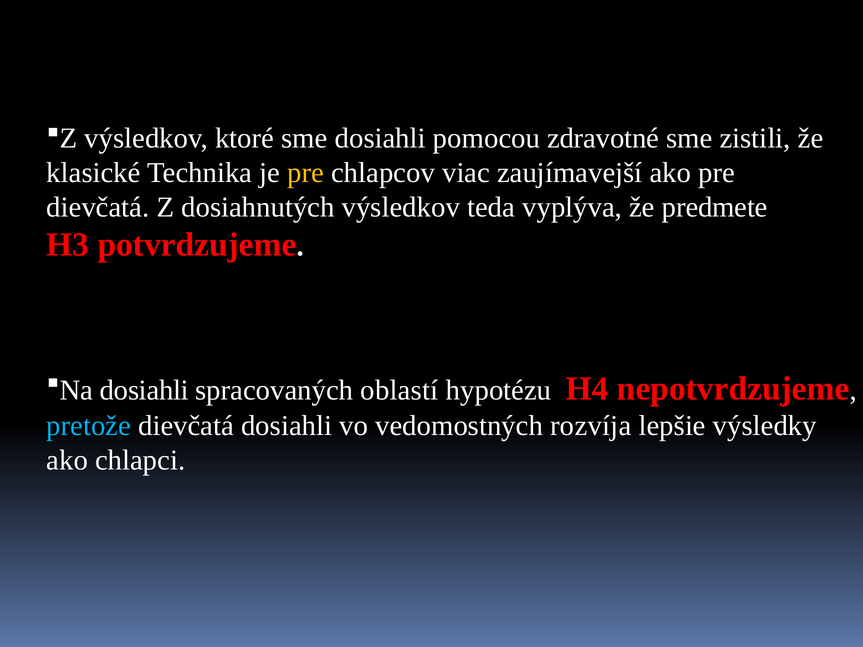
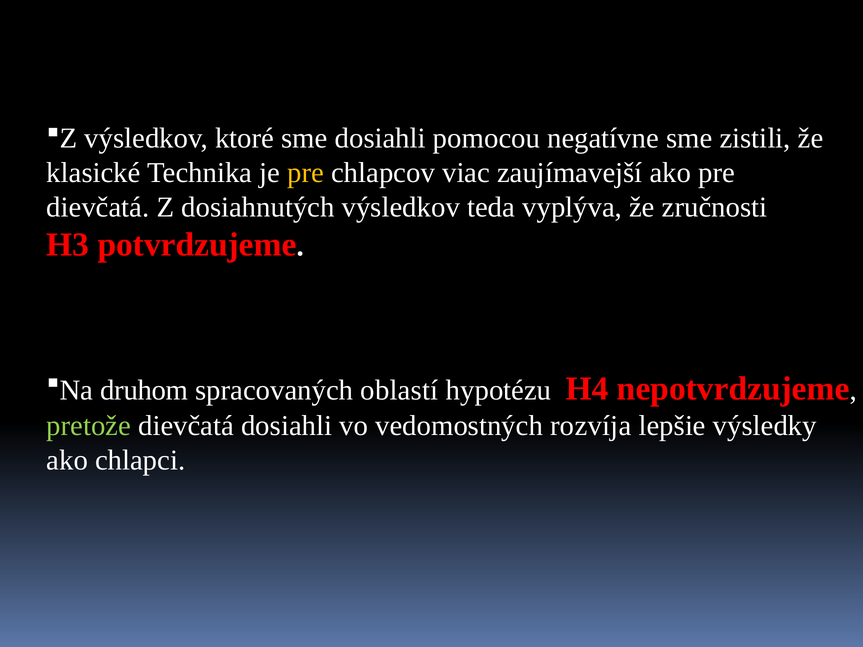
zdravotné: zdravotné -> negatívne (603, 138)
predmete: predmete -> zručnosti (715, 207)
Na dosiahli: dosiahli -> druhom (144, 390)
pretože colour: light blue -> light green (89, 426)
